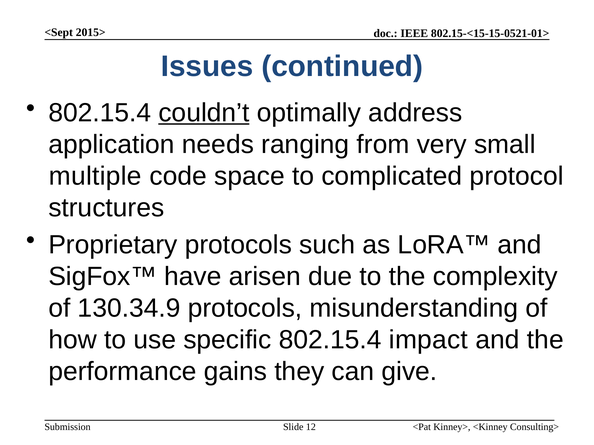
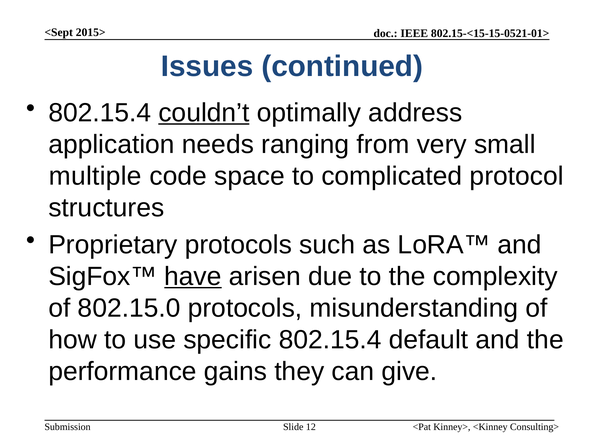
have underline: none -> present (193, 277)
130.34.9: 130.34.9 -> 802.15.0 (129, 308)
impact: impact -> default (429, 340)
